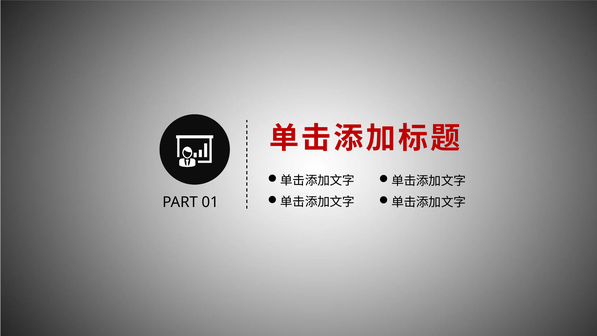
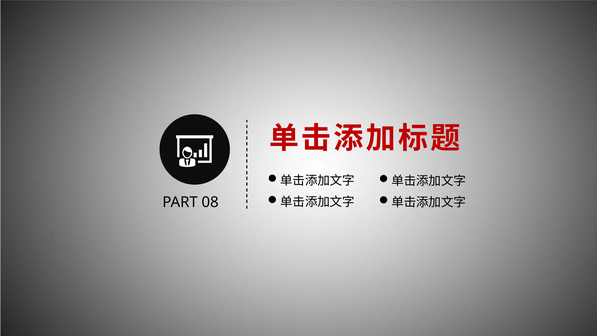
01: 01 -> 08 (210, 202)
